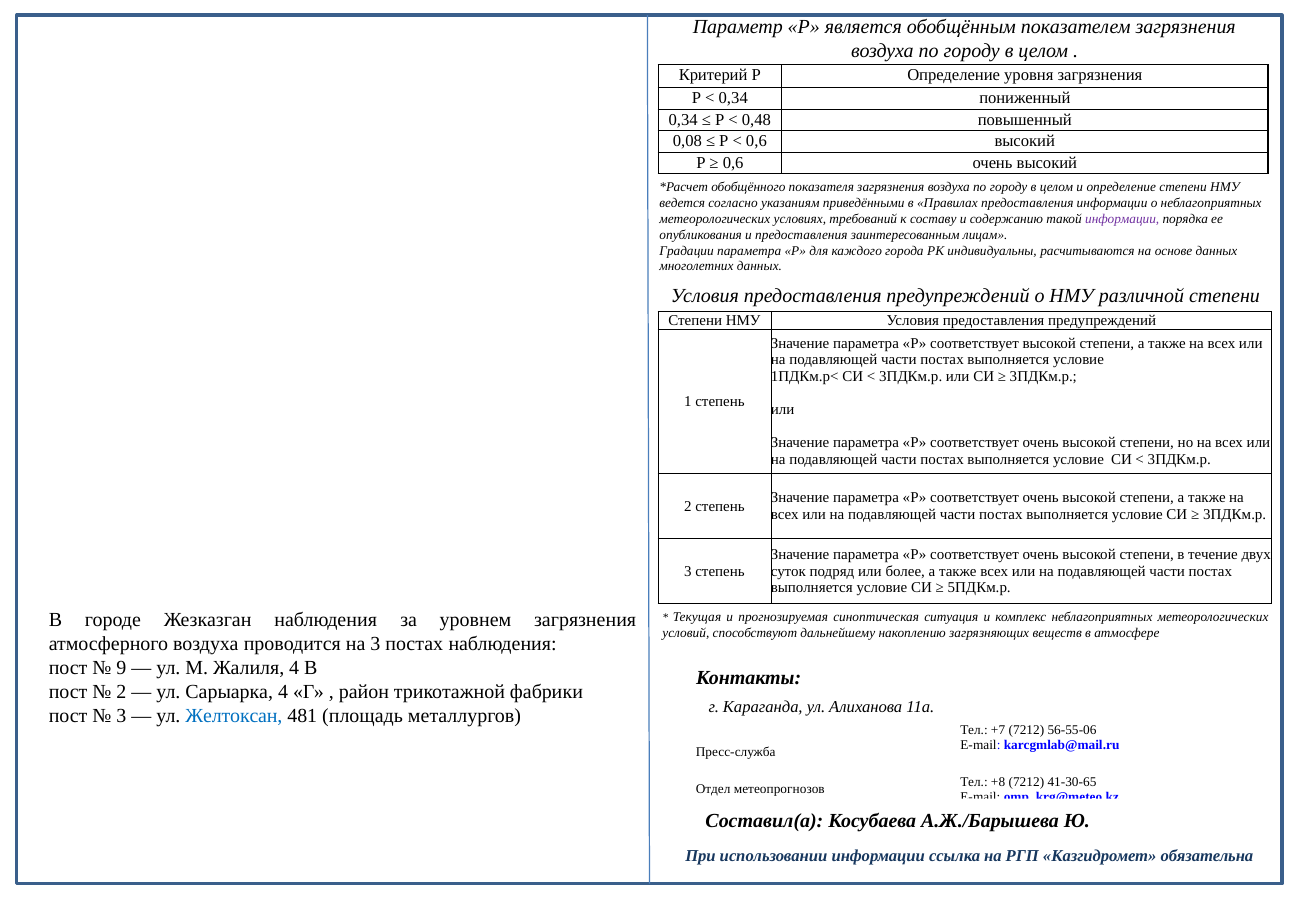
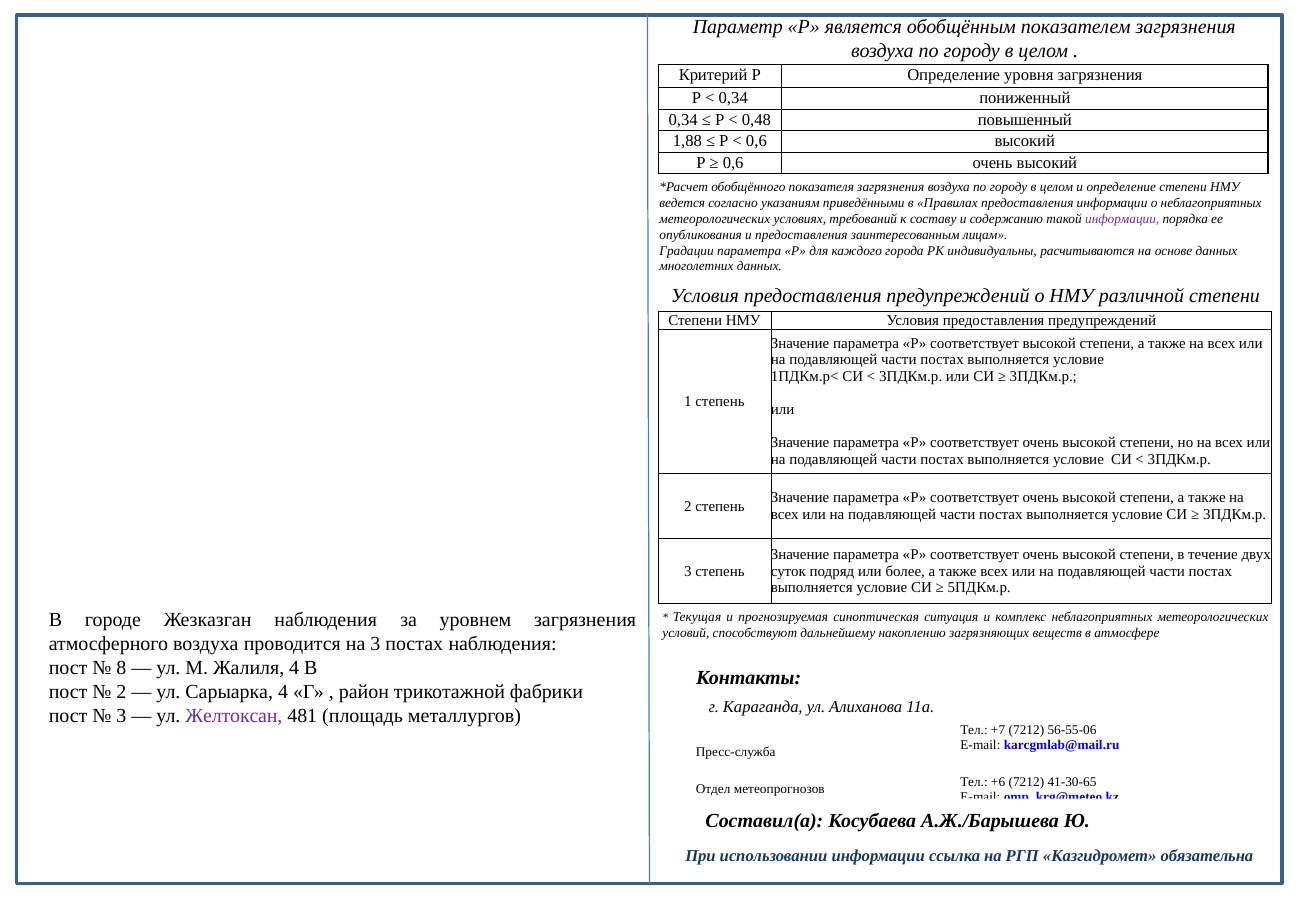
0,08: 0,08 -> 1,88 (687, 141)
9: 9 -> 8 (121, 668)
Желтоксан colour: blue -> purple (234, 716)
+8: +8 -> +6 (998, 782)
